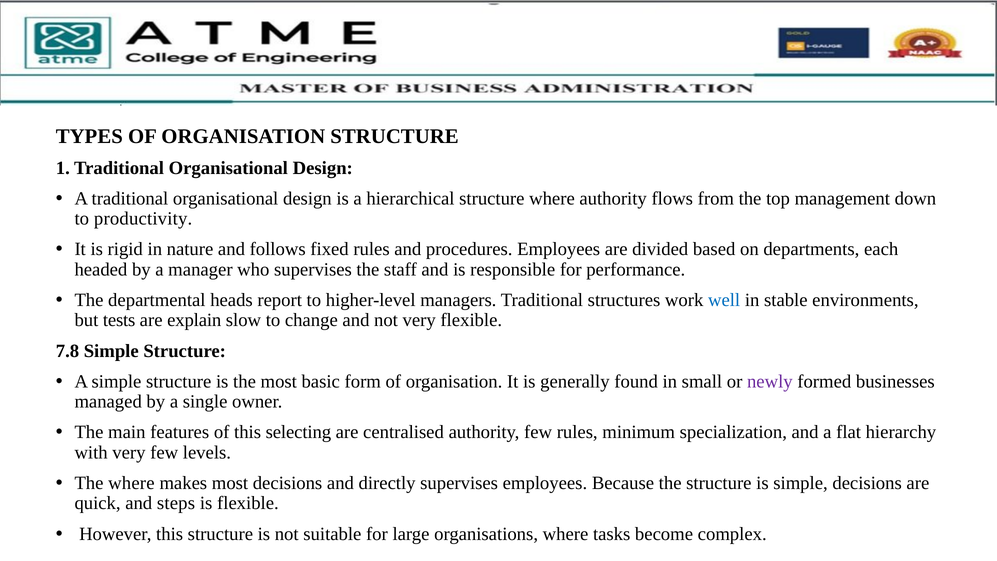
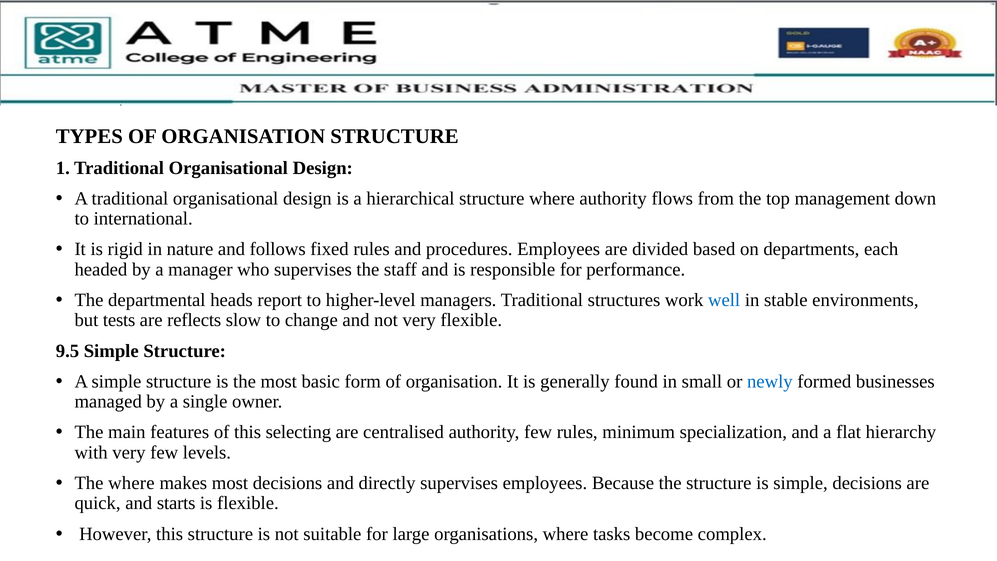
productivity: productivity -> international (143, 219)
explain: explain -> reflects (194, 320)
7.8: 7.8 -> 9.5 (67, 351)
newly colour: purple -> blue (770, 381)
steps: steps -> starts (176, 503)
